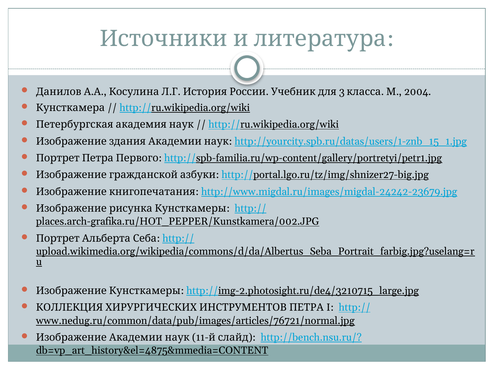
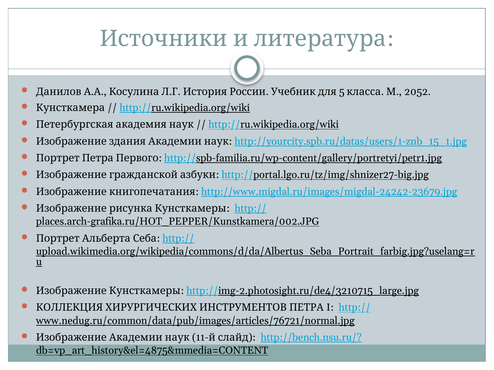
3: 3 -> 5 (342, 92)
2004: 2004 -> 2052 (418, 92)
